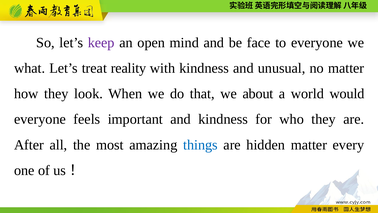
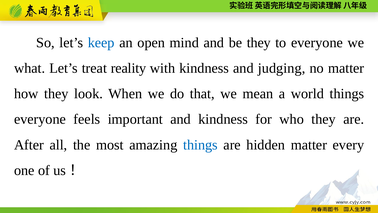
keep colour: purple -> blue (101, 43)
be face: face -> they (259, 43)
unusual: unusual -> judging (282, 68)
about: about -> mean (258, 94)
world would: would -> things (347, 94)
